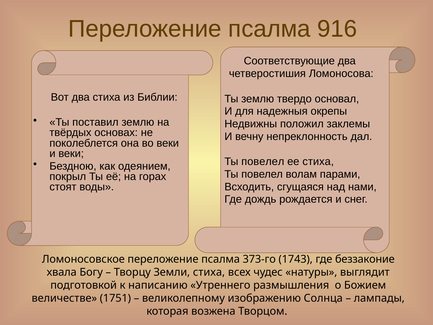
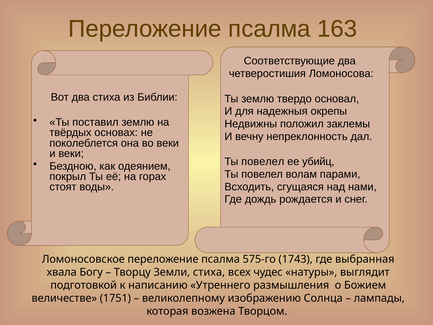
916: 916 -> 163 (337, 29)
ее стиха: стиха -> убийц (318, 162)
373-го: 373-го -> 575-го (259, 259)
беззаконие: беззаконие -> выбранная (365, 259)
